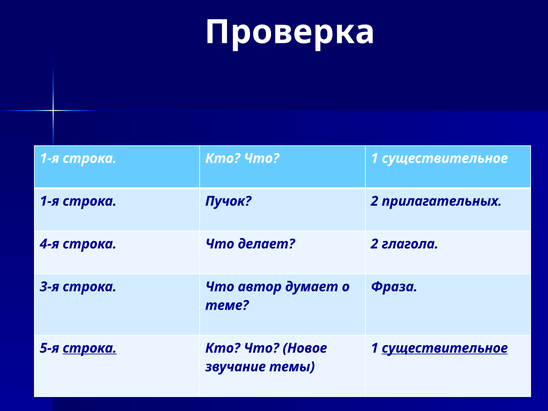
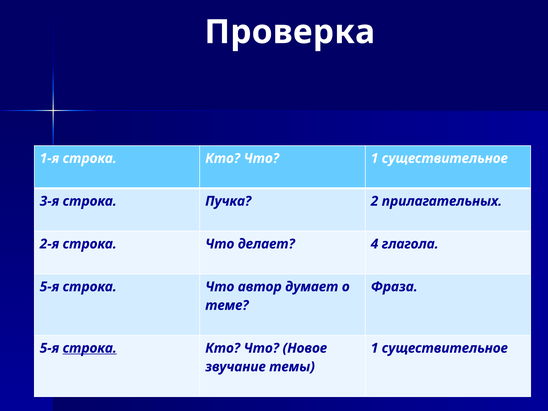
1-я: 1-я -> 3-я (49, 201)
Пучок: Пучок -> Пучка (228, 201)
4-я: 4-я -> 2-я (49, 244)
делает 2: 2 -> 4 (375, 244)
3-я: 3-я -> 5-я (49, 287)
существительное underline: present -> none (445, 348)
